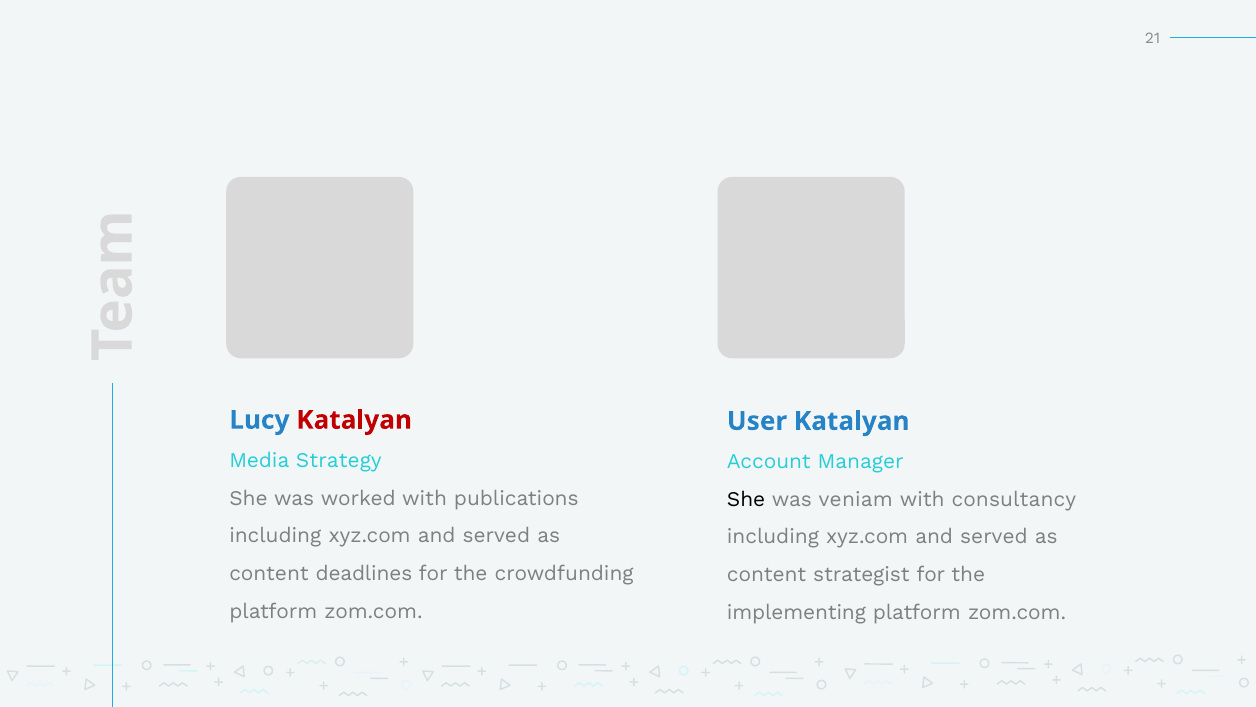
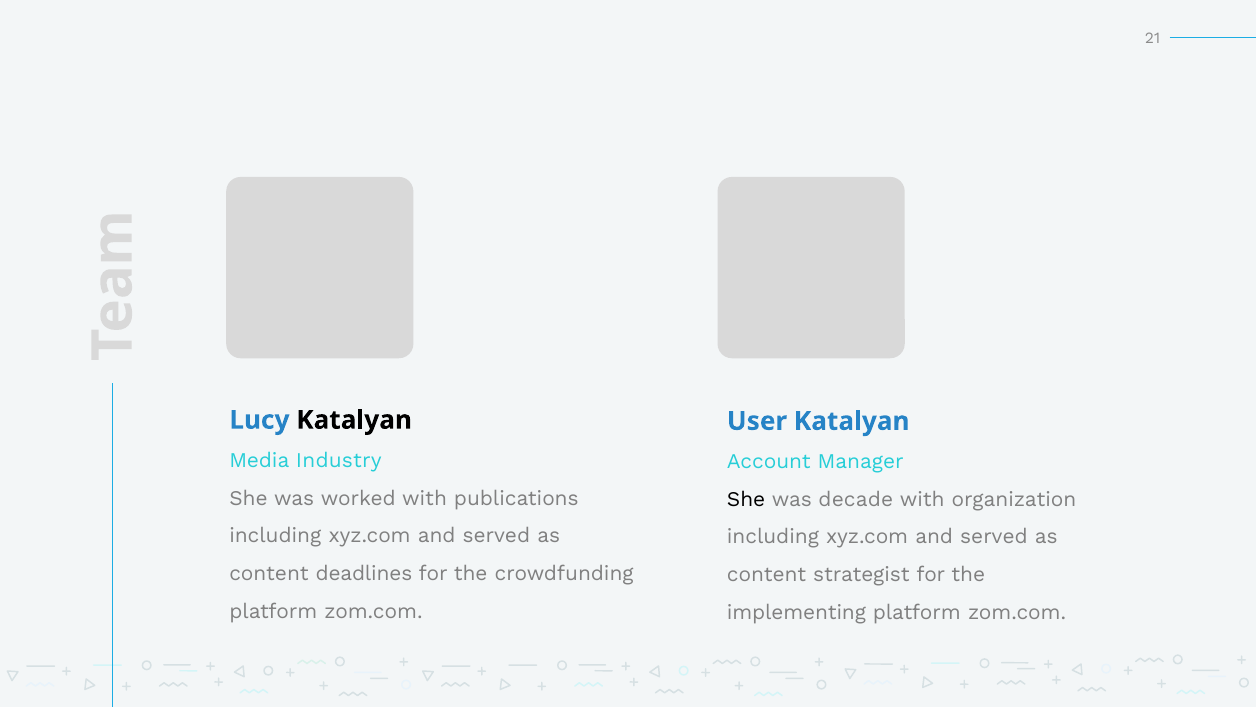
Katalyan colour: red -> black (354, 420)
Strategy: Strategy -> Industry (339, 460)
veniam: veniam -> decade (856, 499)
consultancy: consultancy -> organization (1014, 499)
